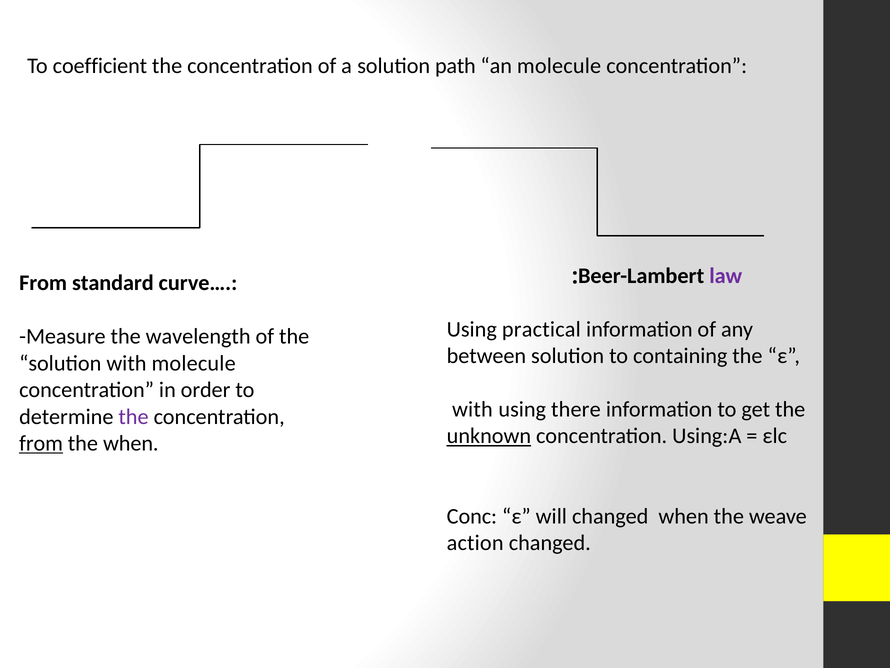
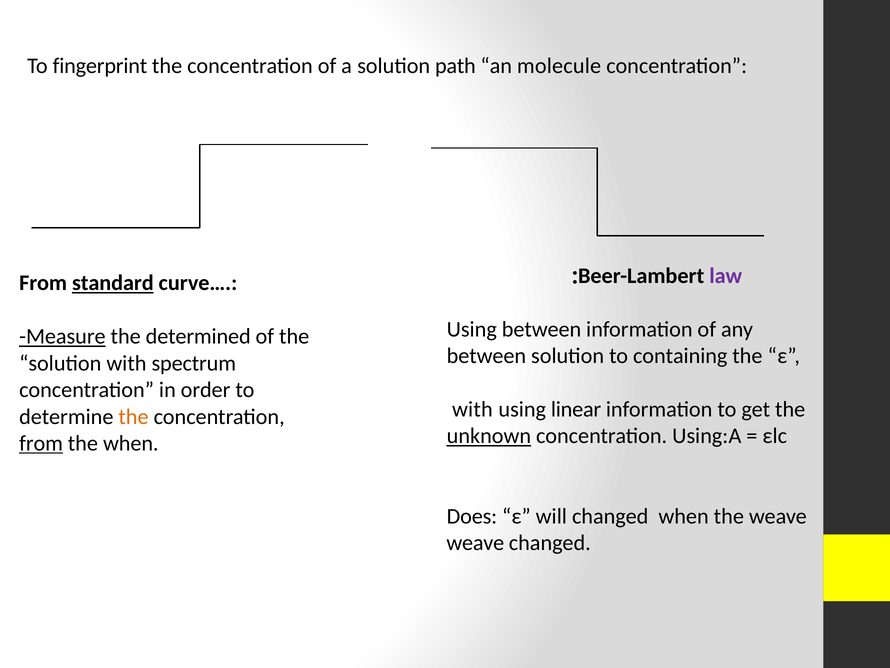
coefficient: coefficient -> fingerprint (100, 66)
standard underline: none -> present (113, 283)
Using practical: practical -> between (542, 329)
Measure underline: none -> present (62, 336)
wavelength: wavelength -> determined (198, 336)
with molecule: molecule -> spectrum (194, 363)
there: there -> linear (576, 409)
the colour: purple -> orange (133, 416)
Conc: Conc -> Does (472, 516)
action: action -> weave (475, 543)
